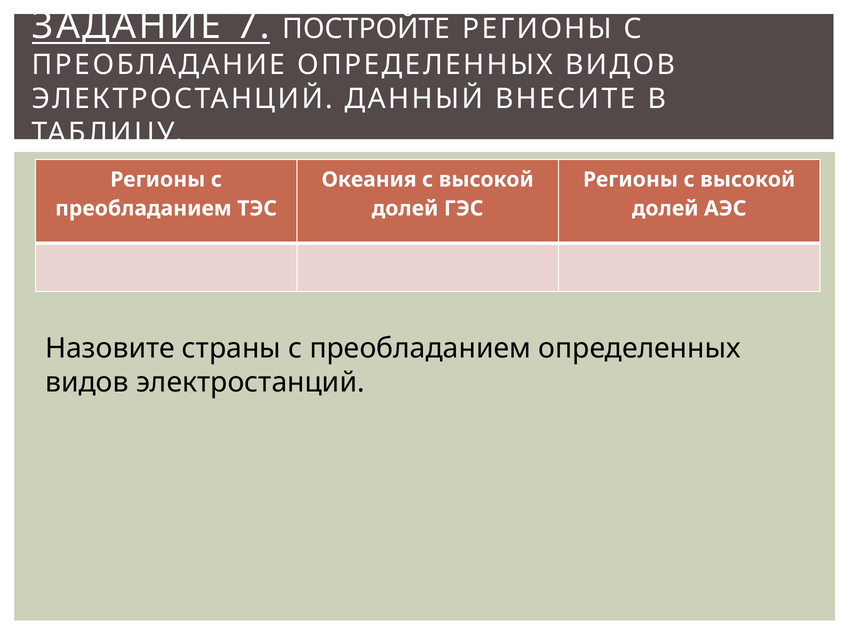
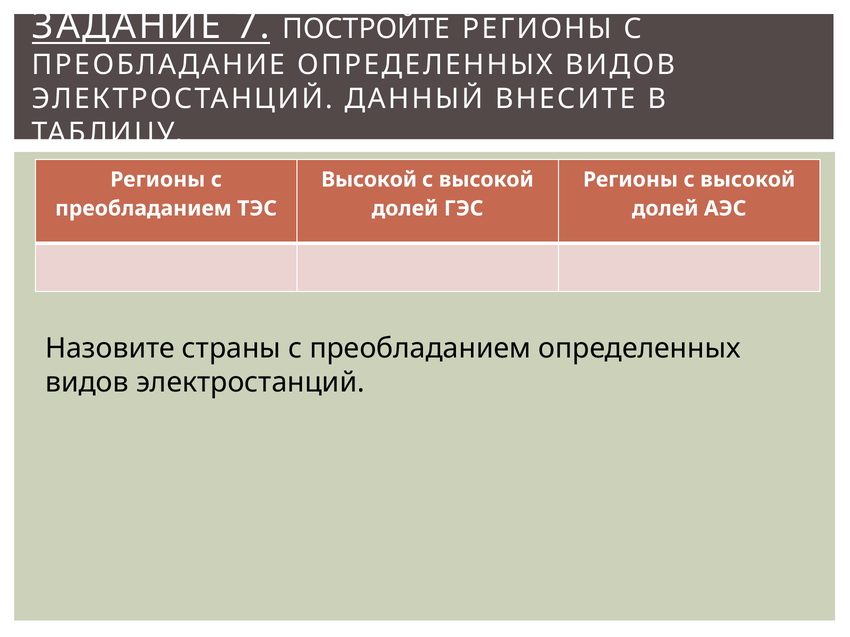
Океания: Океания -> Высокой (369, 180)
